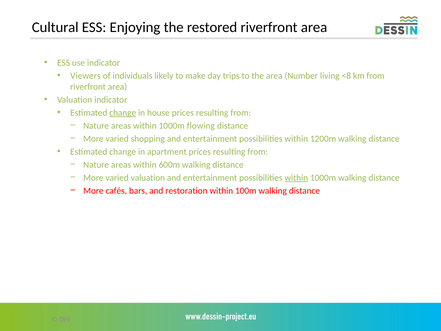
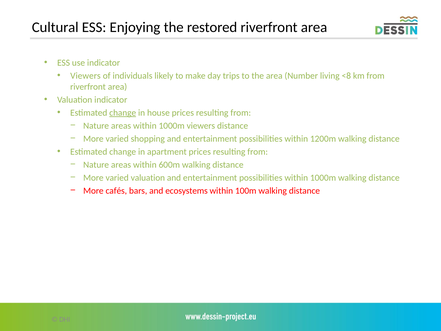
1000m flowing: flowing -> viewers (201, 126)
within underline: present -> none (296, 178)
restoration: restoration -> ecosystems (187, 191)
